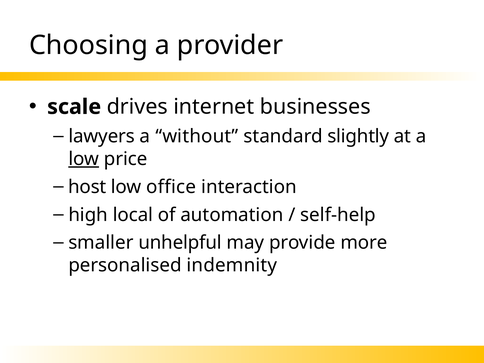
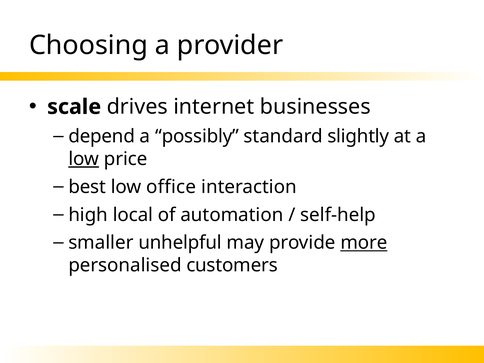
lawyers: lawyers -> depend (102, 136)
without: without -> possibly (197, 136)
host: host -> best (87, 187)
more underline: none -> present (364, 243)
indemnity: indemnity -> customers (232, 265)
